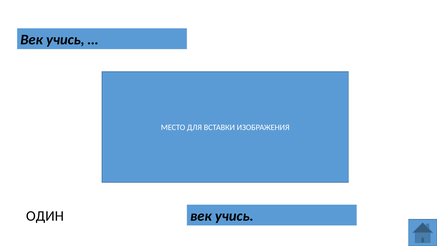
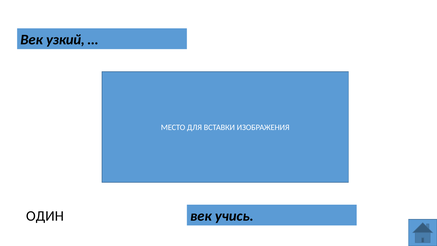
учись: учись -> узкий (65, 40)
